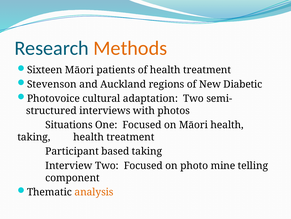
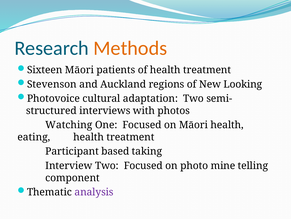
Diabetic: Diabetic -> Looking (243, 84)
Situations: Situations -> Watching (69, 125)
taking: taking -> eating (34, 137)
analysis colour: orange -> purple (94, 191)
